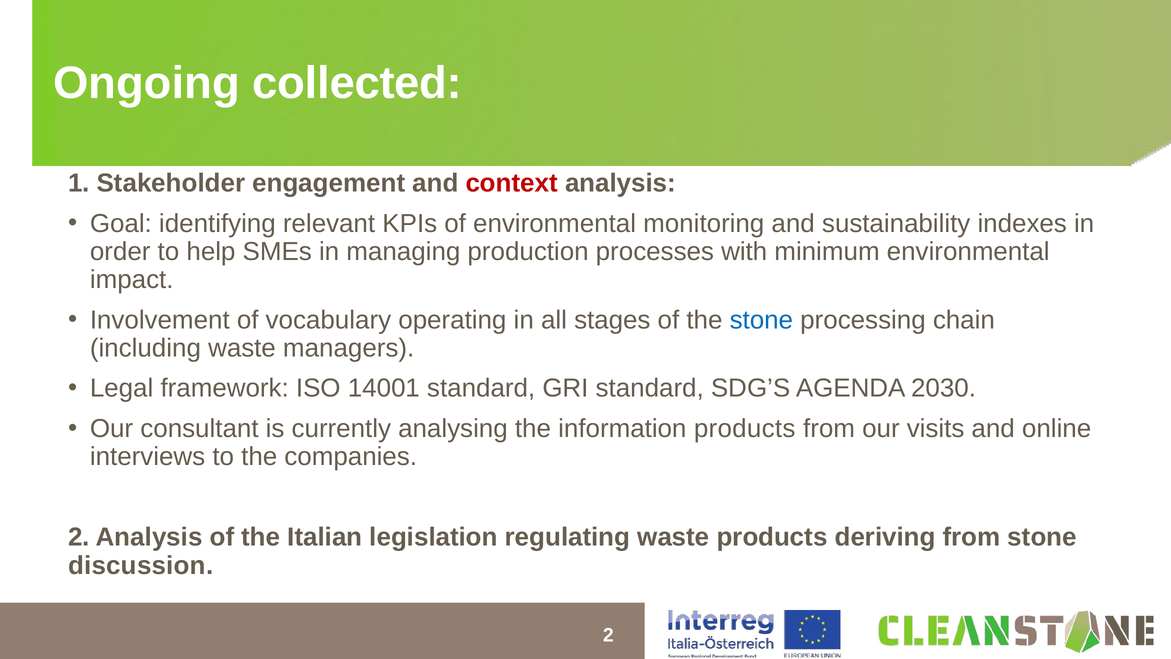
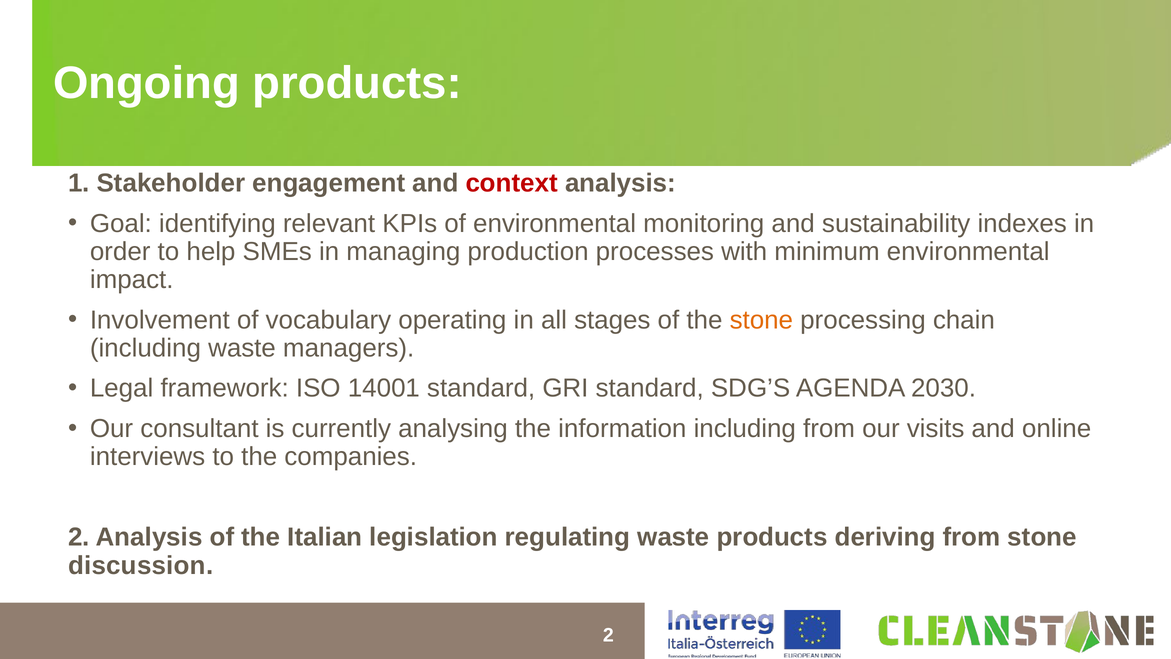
Ongoing collected: collected -> products (357, 83)
stone colour: blue -> orange (761, 320)
information products: products -> including (745, 428)
